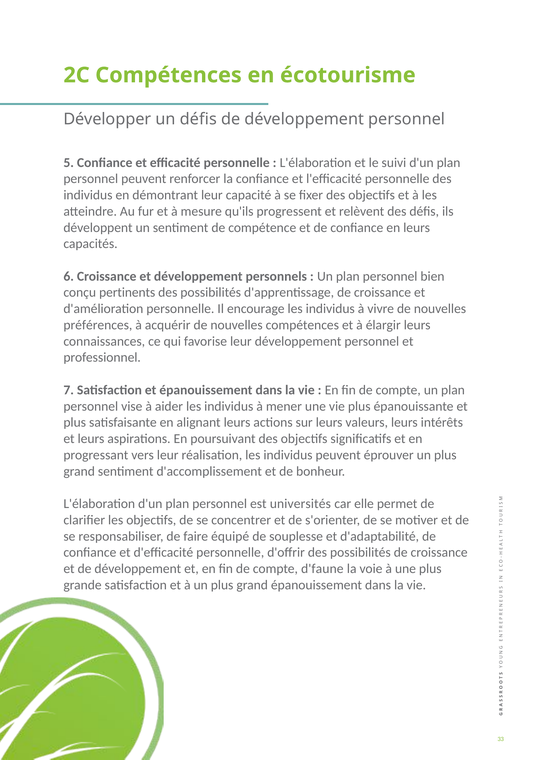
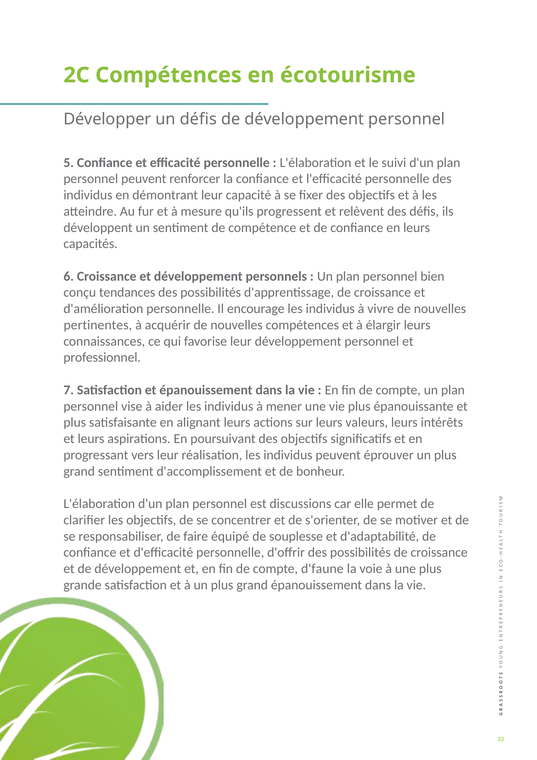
pertinents: pertinents -> tendances (127, 292)
préférences: préférences -> pertinentes (98, 325)
universités: universités -> discussions (300, 503)
